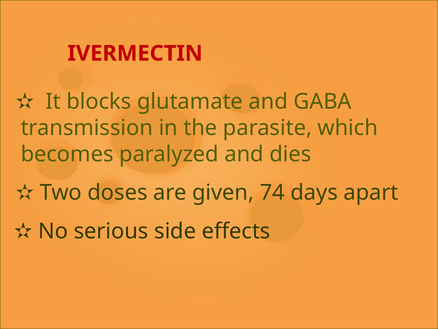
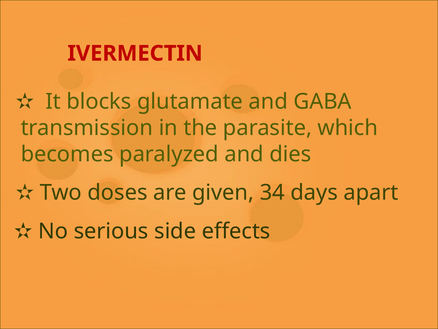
74: 74 -> 34 (272, 192)
